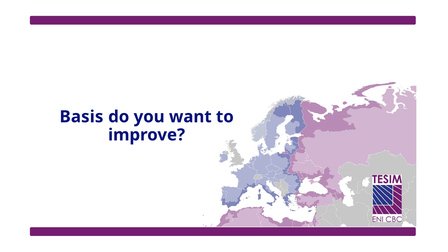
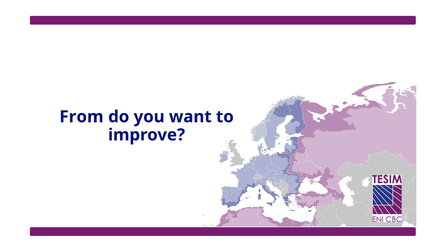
Basis: Basis -> From (81, 117)
